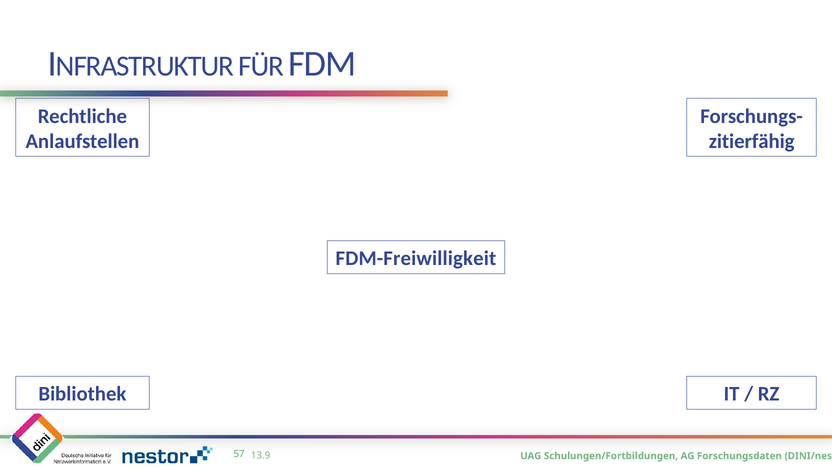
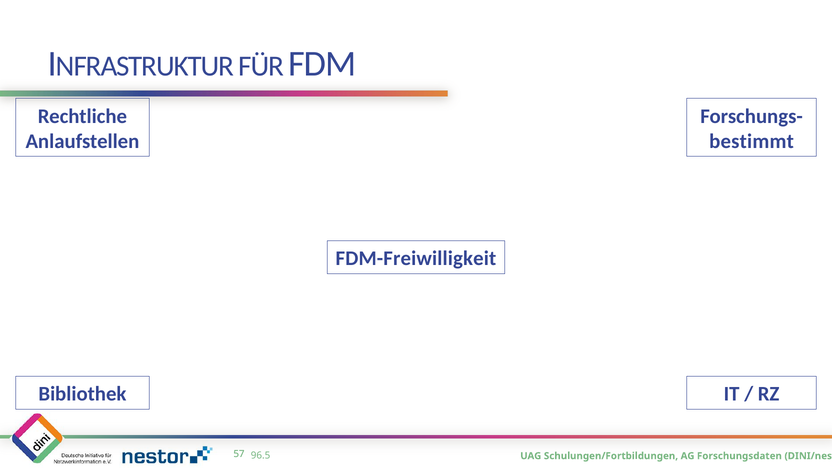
zitierfähig: zitierfähig -> bestimmt (752, 141)
13.9: 13.9 -> 96.5 (261, 456)
